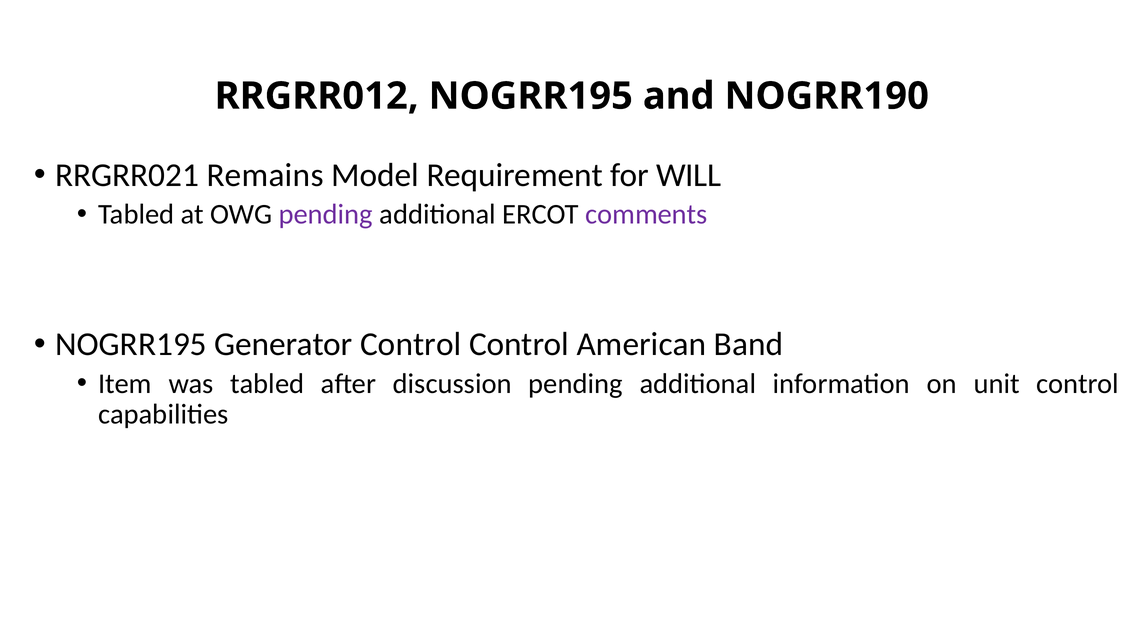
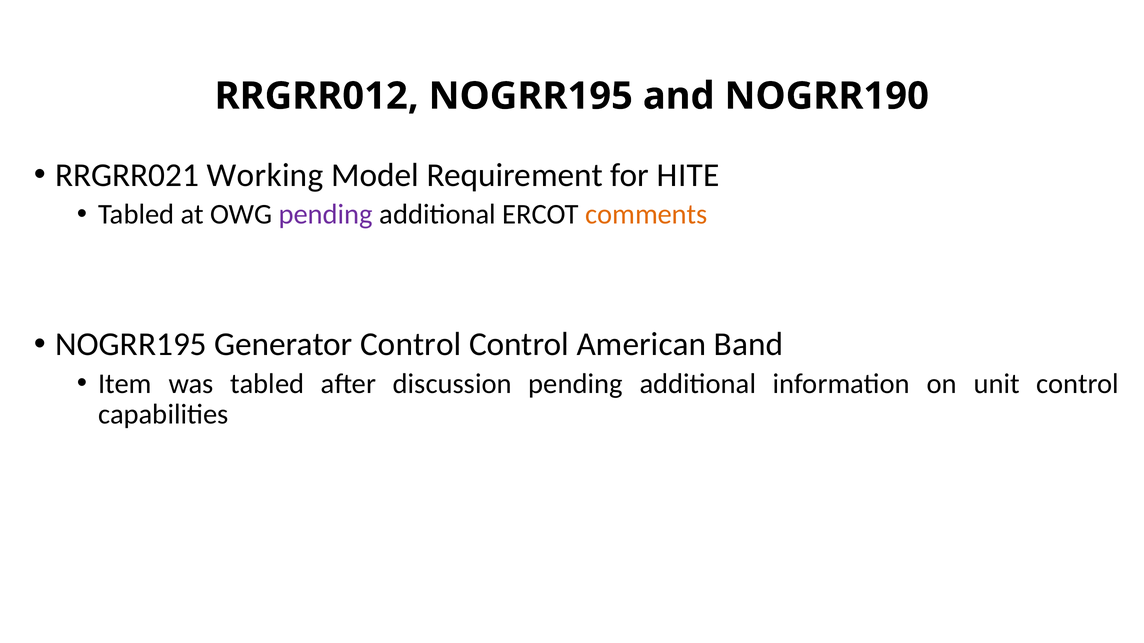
Remains: Remains -> Working (265, 175)
WILL: WILL -> HITE (688, 175)
comments colour: purple -> orange (646, 215)
